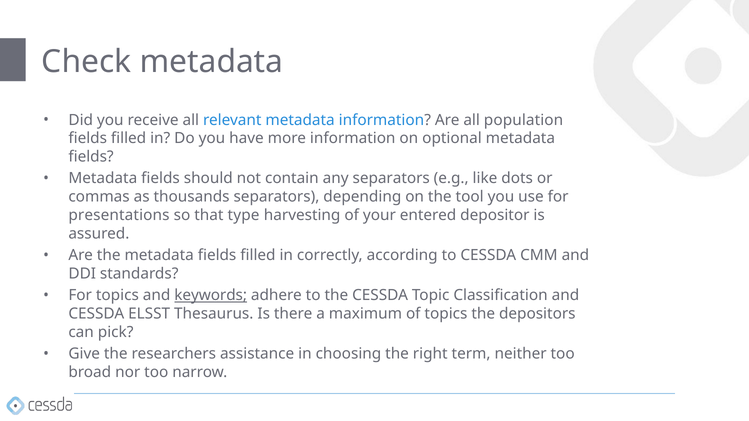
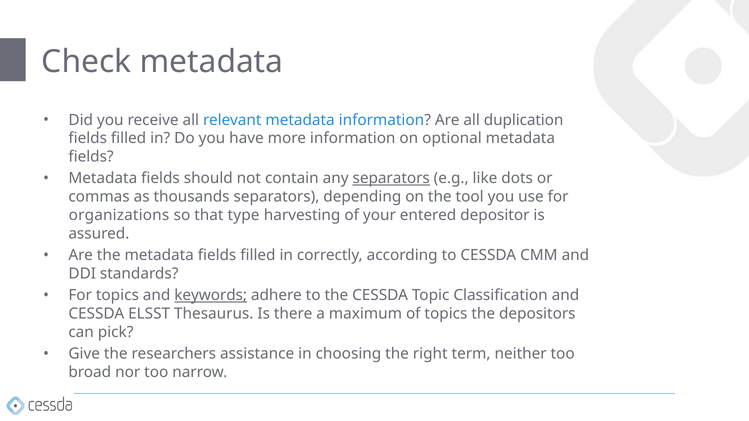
population: population -> duplication (524, 120)
separators underline: none -> present (391, 179)
presentations: presentations -> organizations (119, 215)
